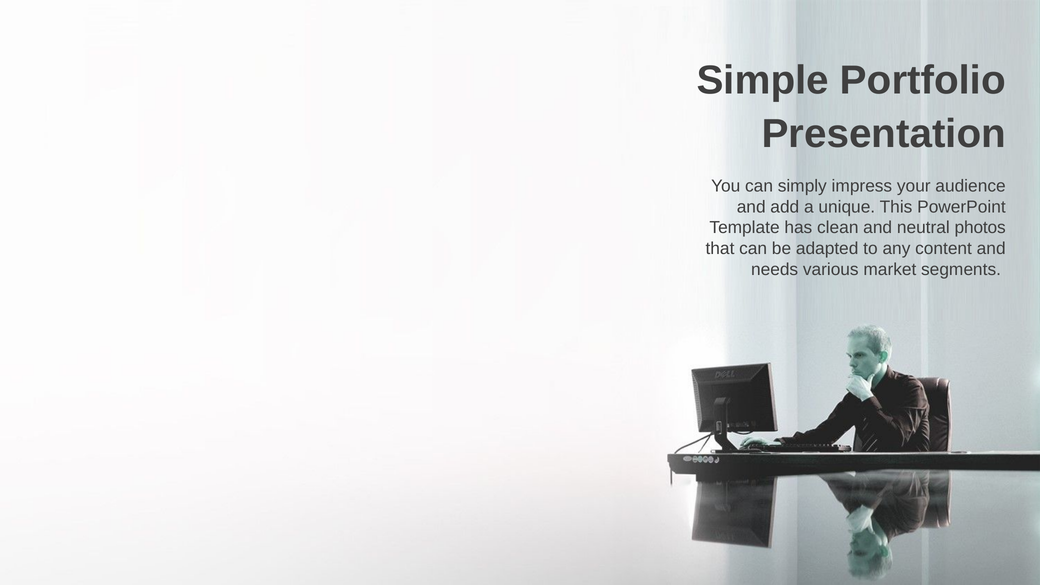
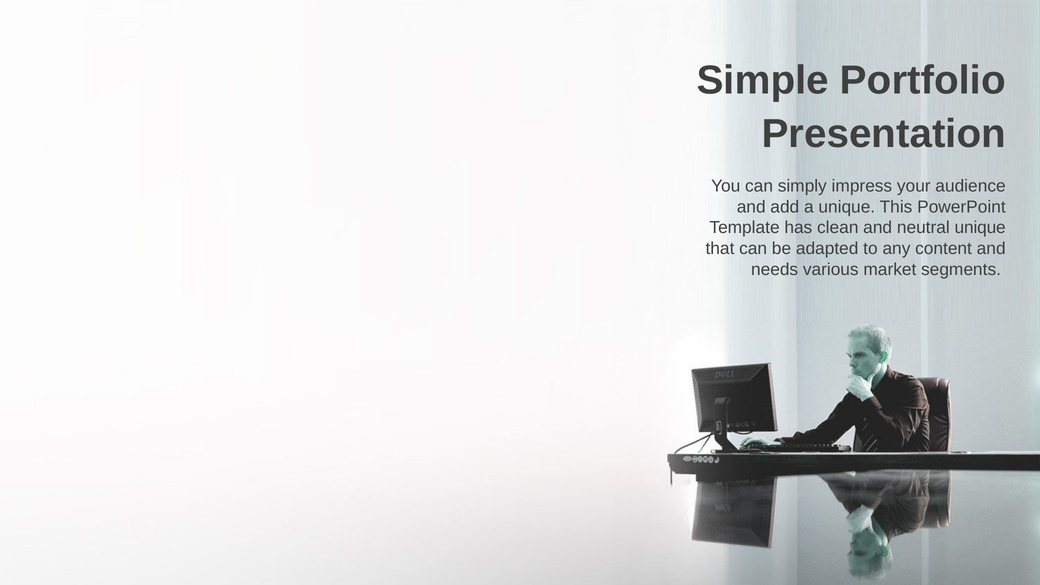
neutral photos: photos -> unique (980, 228)
